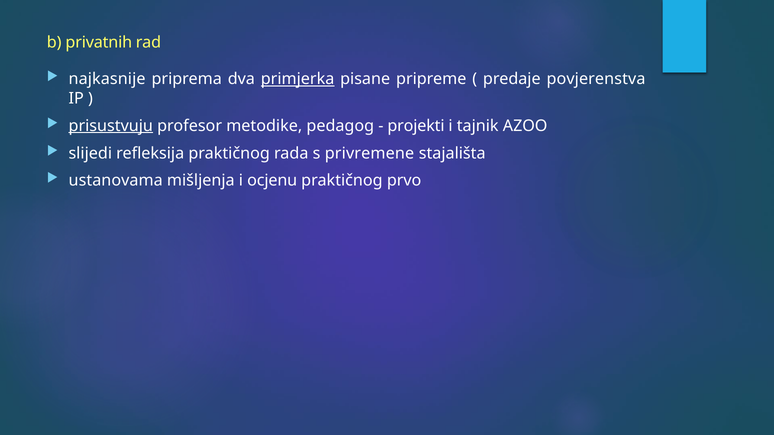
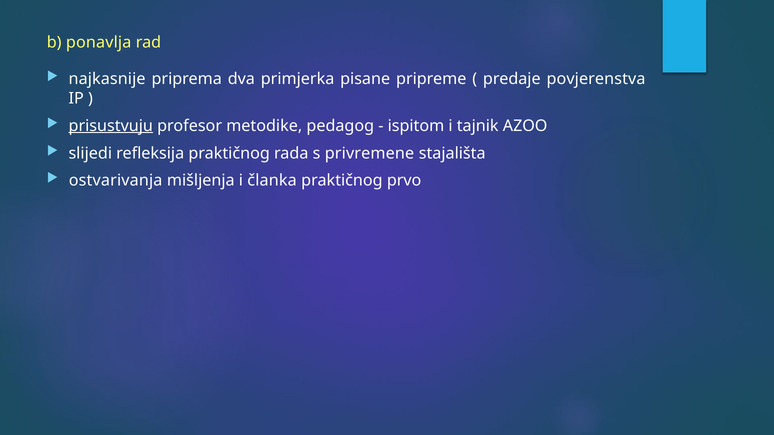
privatnih: privatnih -> ponavlja (99, 42)
primjerka underline: present -> none (298, 79)
projekti: projekti -> ispitom (416, 126)
ustanovama: ustanovama -> ostvarivanja (116, 181)
ocjenu: ocjenu -> članka (272, 181)
